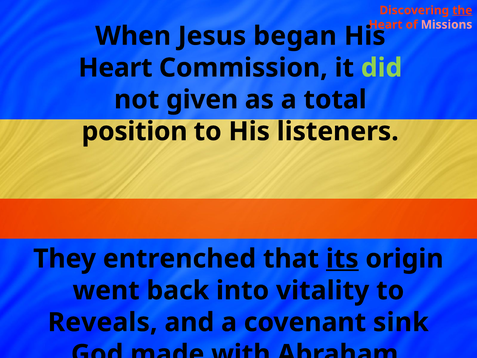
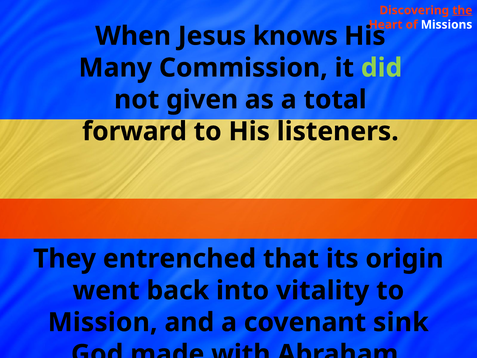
Missions colour: pink -> white (447, 25)
began: began -> knows (295, 36)
Heart: Heart -> Many (115, 68)
position: position -> forward (134, 131)
its underline: present -> none (342, 259)
Reveals: Reveals -> Mission (103, 322)
